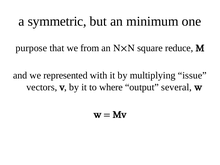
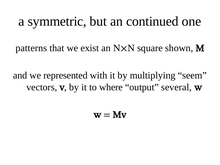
minimum: minimum -> continued (152, 21)
purpose: purpose -> patterns (31, 48)
from: from -> exist (90, 48)
reduce: reduce -> shown (179, 48)
issue: issue -> seem (192, 75)
